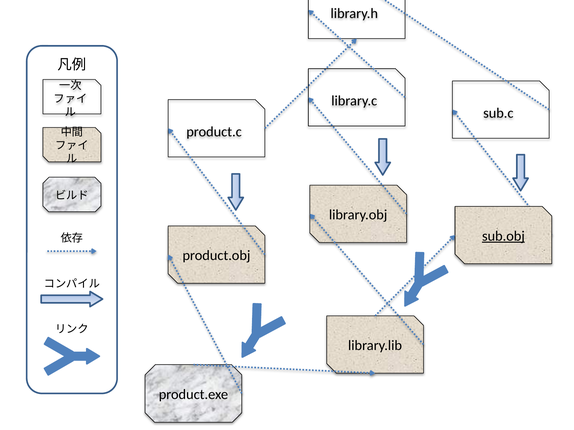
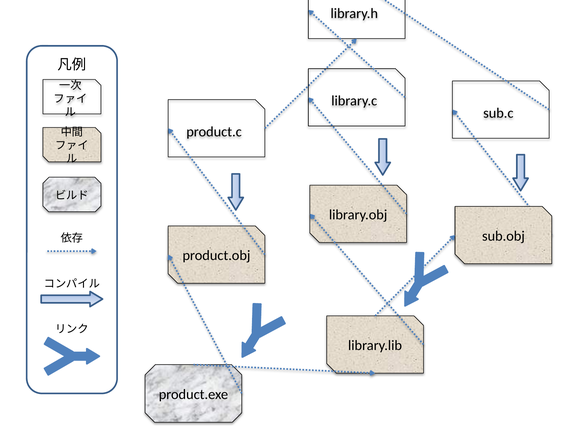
sub.obj underline: present -> none (503, 236)
